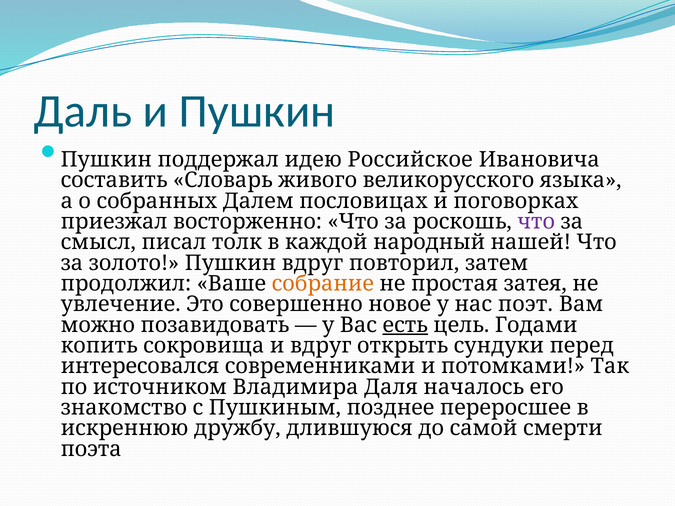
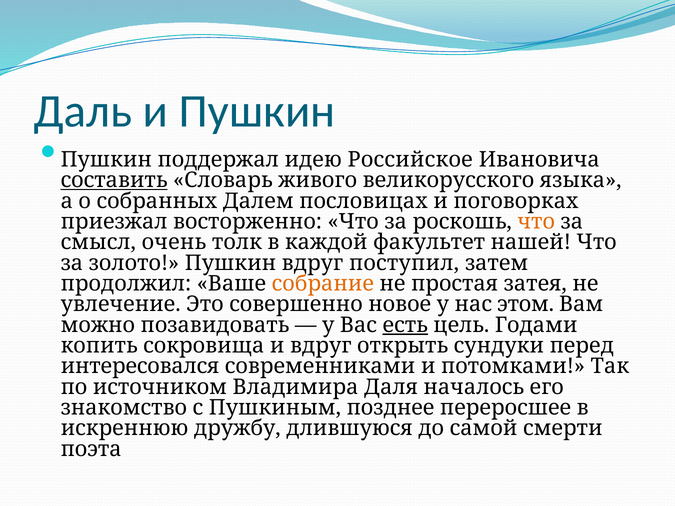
составить underline: none -> present (114, 180)
что colour: purple -> orange (536, 222)
писал: писал -> очень (174, 242)
народный: народный -> факультет (429, 242)
повторил: повторил -> поступил (404, 263)
поэт: поэт -> этом (526, 304)
